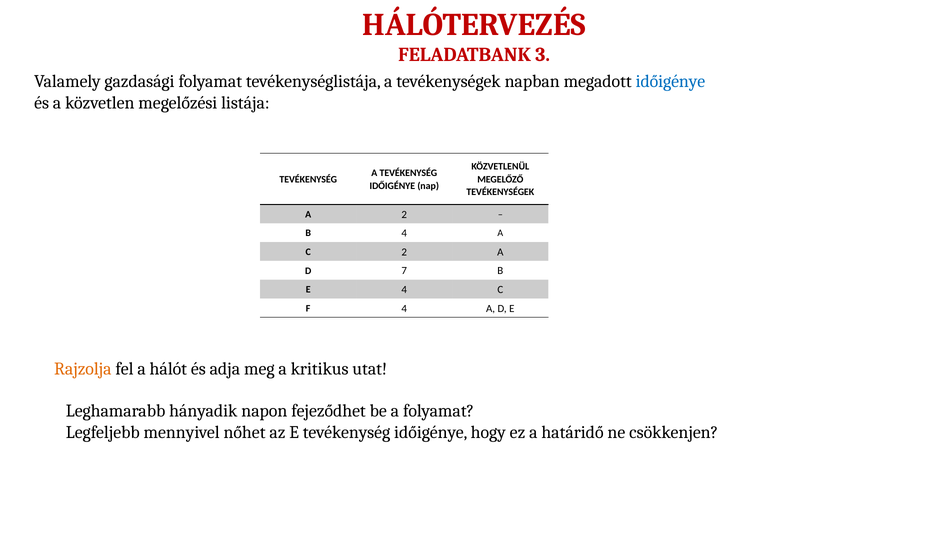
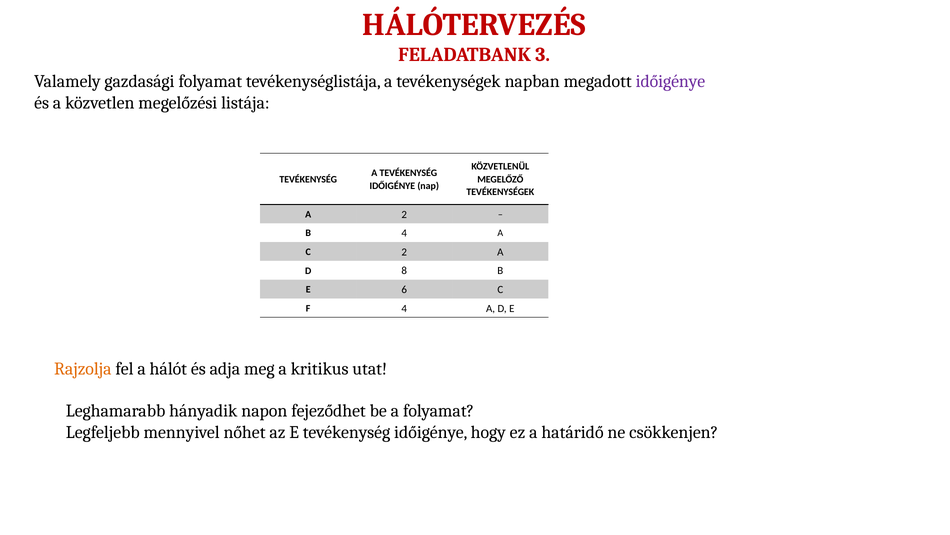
időigénye colour: blue -> purple (670, 81)
7: 7 -> 8 (404, 271)
E 4: 4 -> 6 (404, 289)
